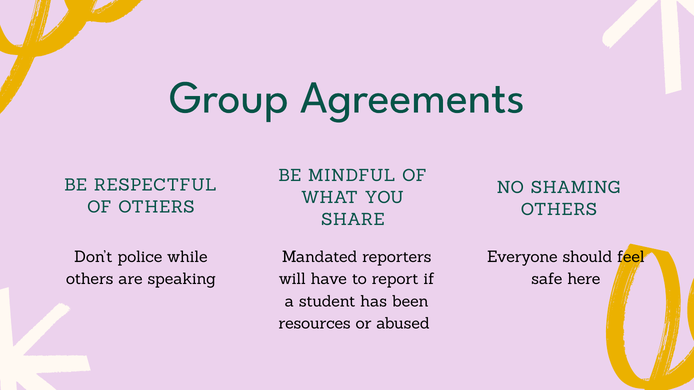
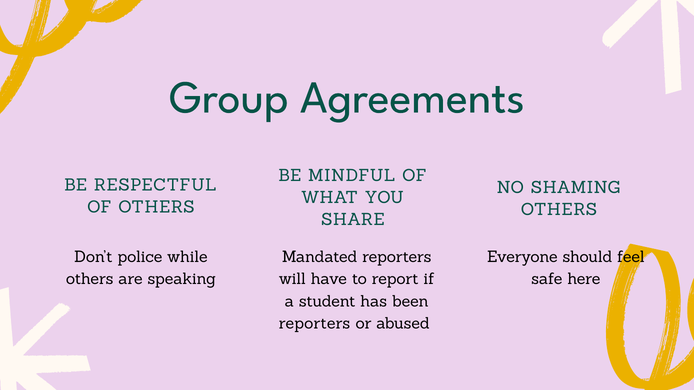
resources: resources -> reporters (314, 324)
